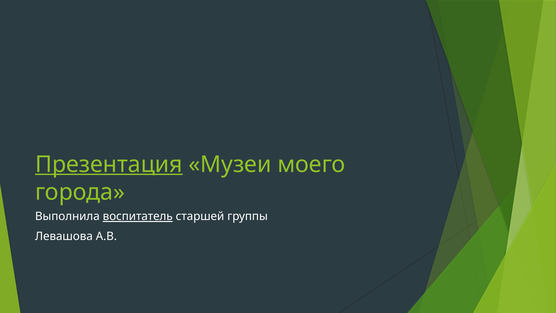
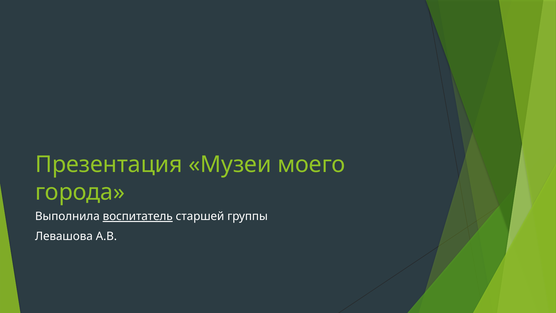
Презентация underline: present -> none (109, 164)
